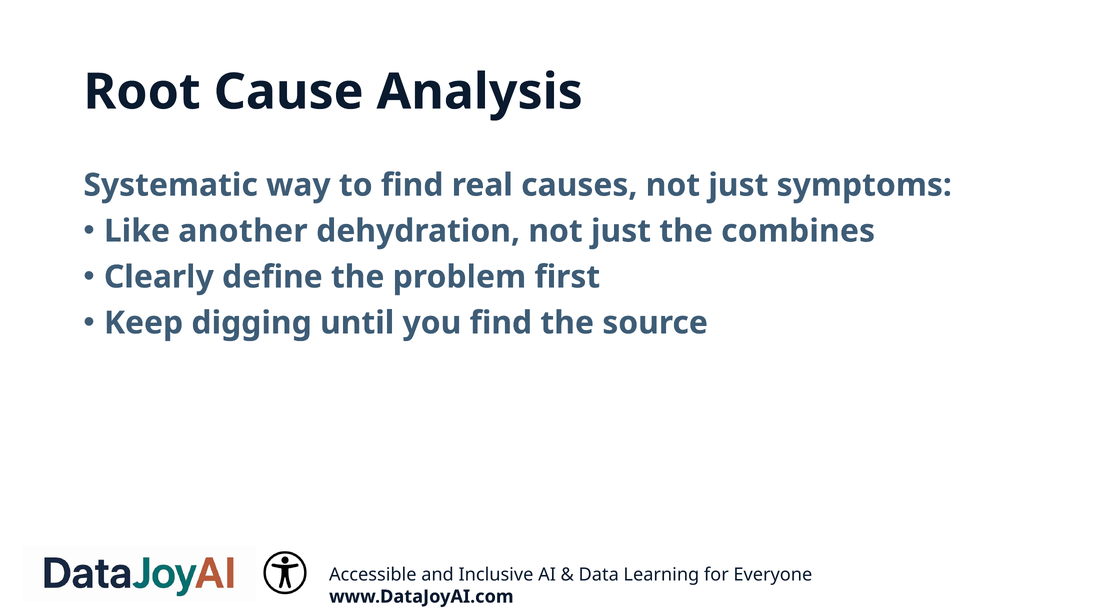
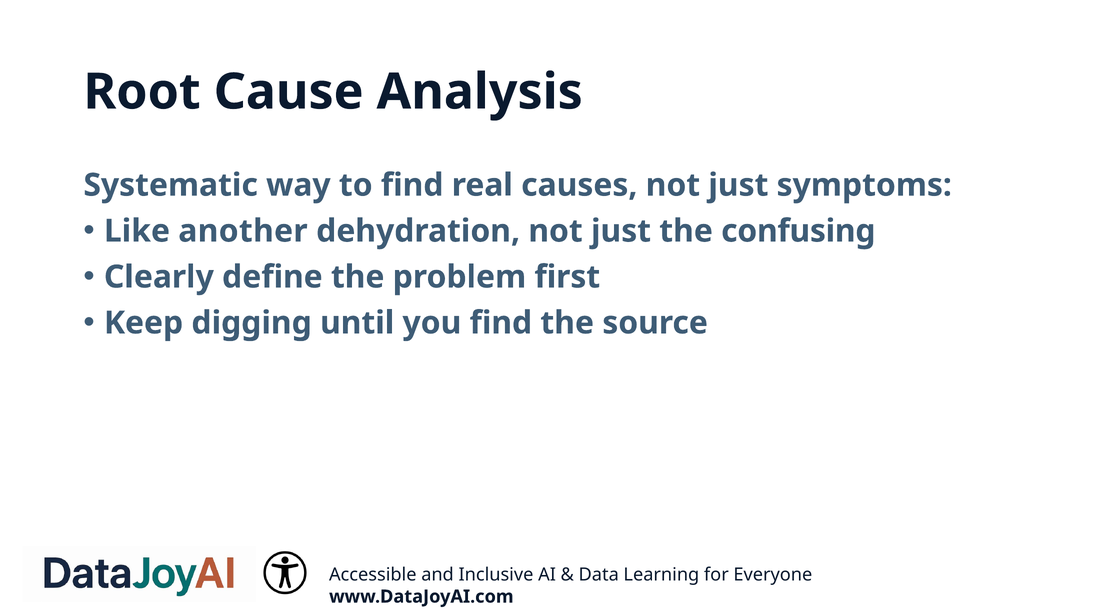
combines: combines -> confusing (798, 231)
